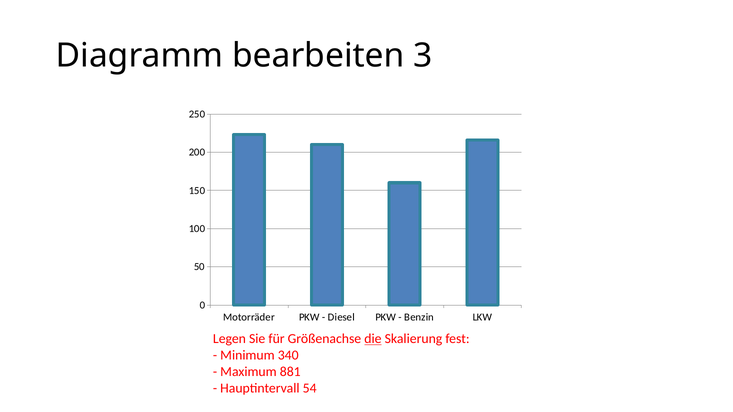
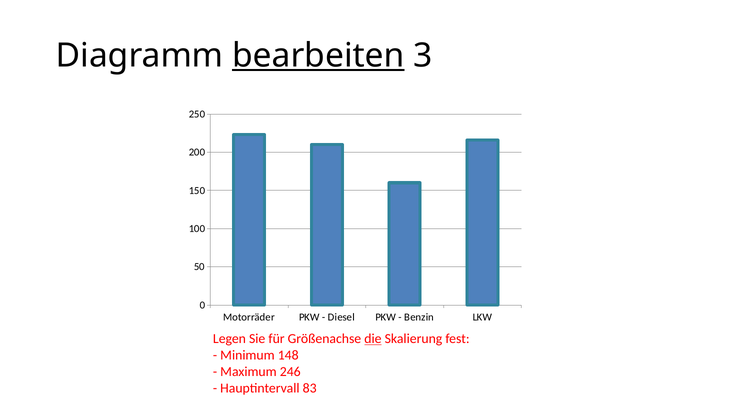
bearbeiten underline: none -> present (318, 56)
340: 340 -> 148 (288, 356)
881: 881 -> 246 (290, 372)
54: 54 -> 83 (310, 389)
